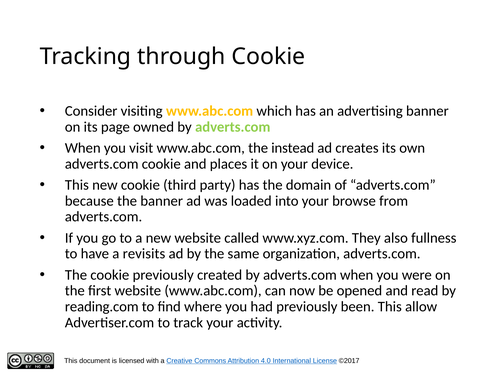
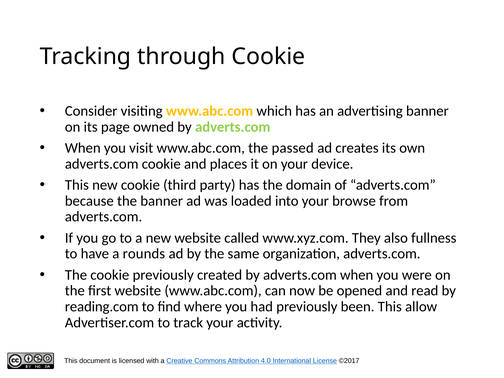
instead: instead -> passed (293, 148)
revisits: revisits -> rounds (144, 254)
